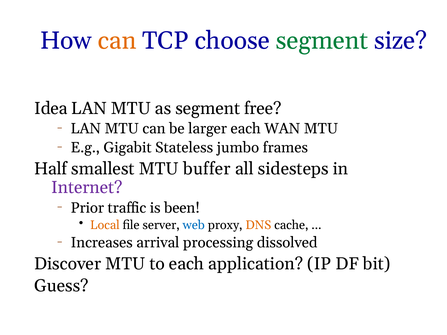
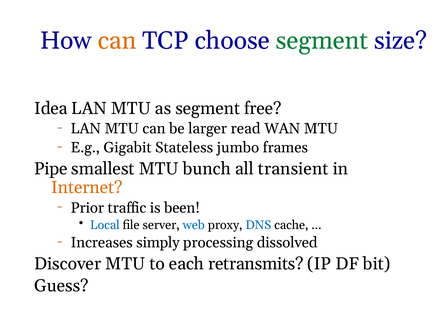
larger each: each -> read (246, 129)
Half: Half -> Pipe (51, 169)
buffer: buffer -> bunch (207, 169)
sidesteps: sidesteps -> transient (293, 169)
Internet colour: purple -> orange (87, 188)
Local colour: orange -> blue (105, 225)
DNS colour: orange -> blue (258, 225)
arrival: arrival -> simply (158, 243)
application: application -> retransmits (256, 264)
